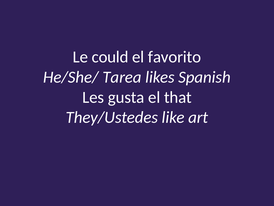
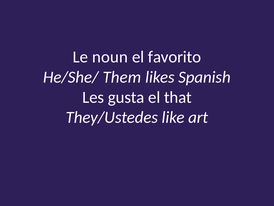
could: could -> noun (110, 57)
Tarea: Tarea -> Them (122, 77)
